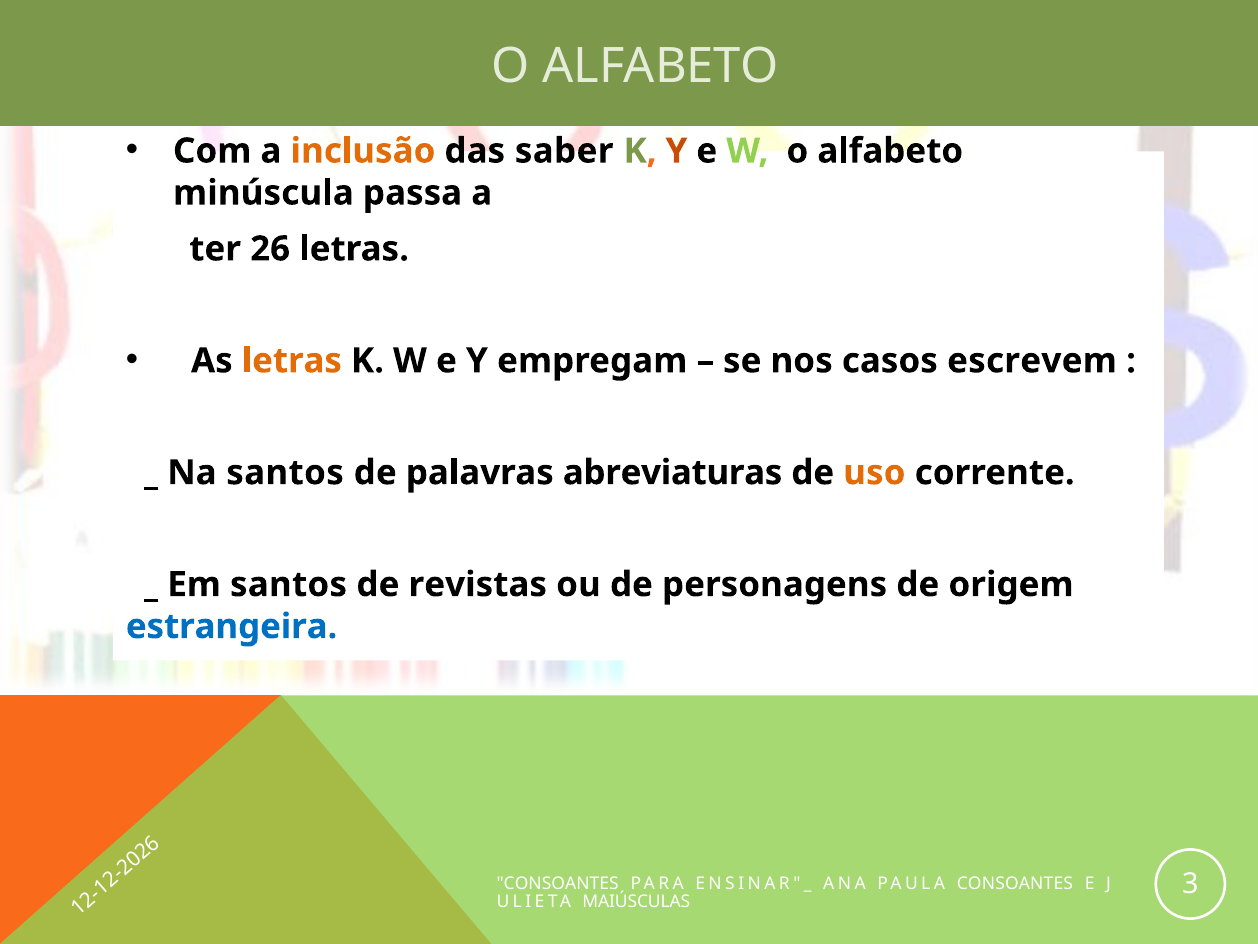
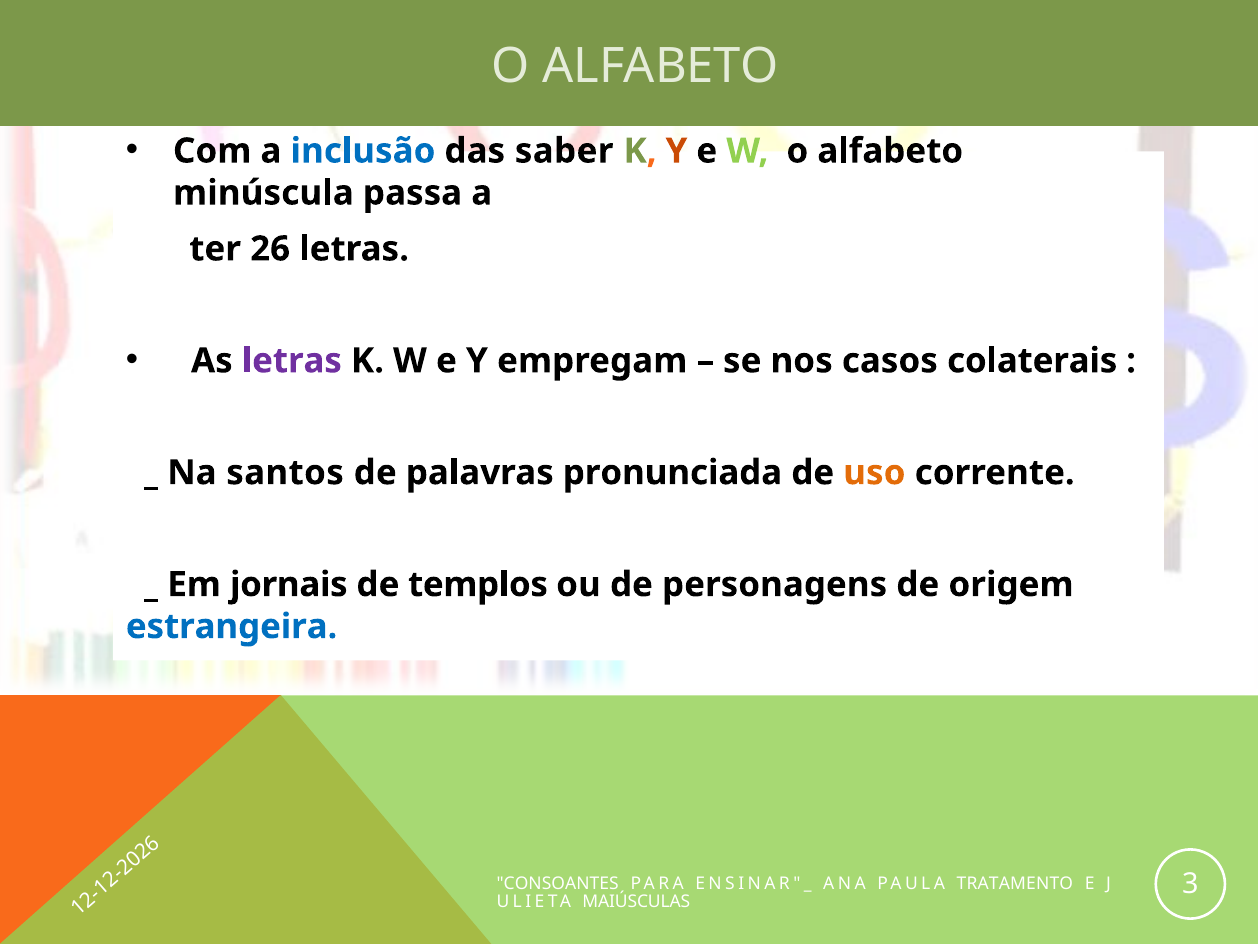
inclusão colour: orange -> blue (363, 151)
letras colour: orange -> purple (292, 361)
escrevem: escrevem -> colaterais (1032, 361)
abreviaturas: abreviaturas -> pronunciada (672, 472)
Em santos: santos -> jornais (289, 584)
revistas: revistas -> templos (478, 584)
PAULA CONSOANTES: CONSOANTES -> TRATAMENTO (1015, 883)
